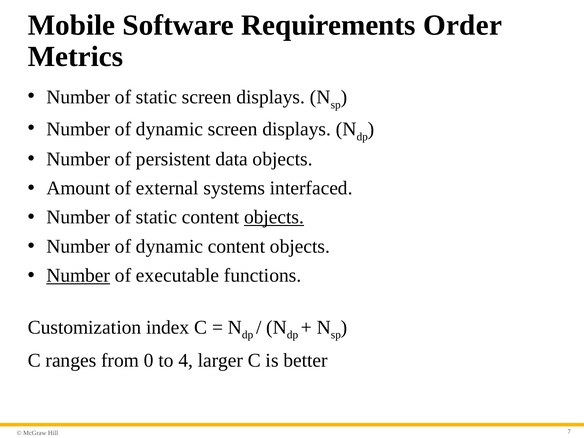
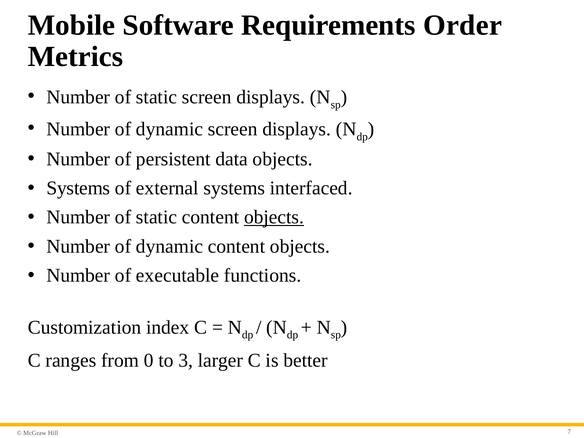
Amount: Amount -> Systems (78, 188)
Number underline: present -> none (78, 275)
4: 4 -> 3 (186, 360)
